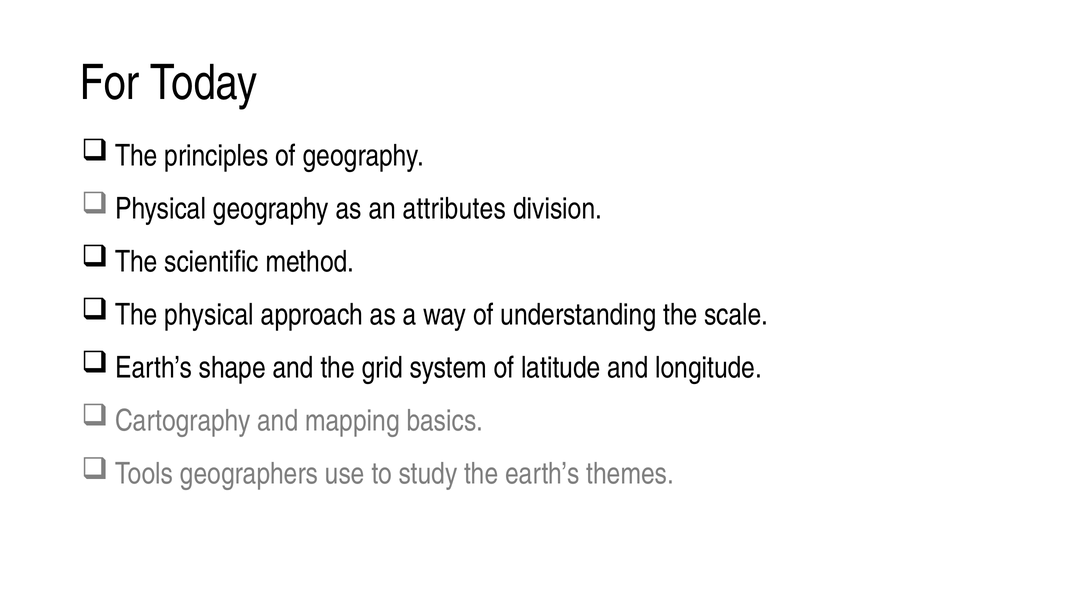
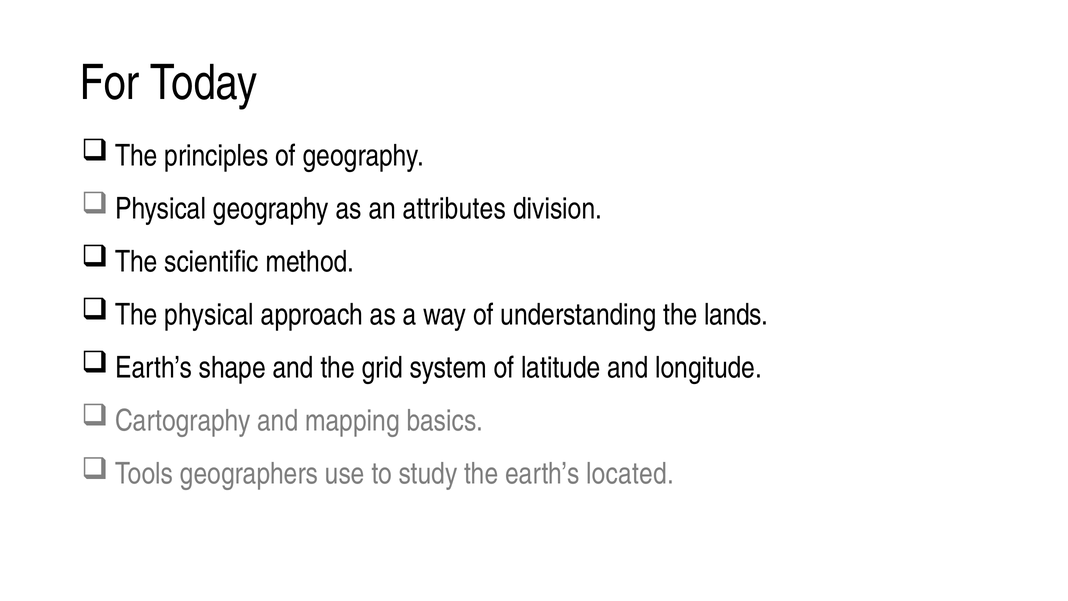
scale: scale -> lands (736, 315)
themes: themes -> located (630, 474)
